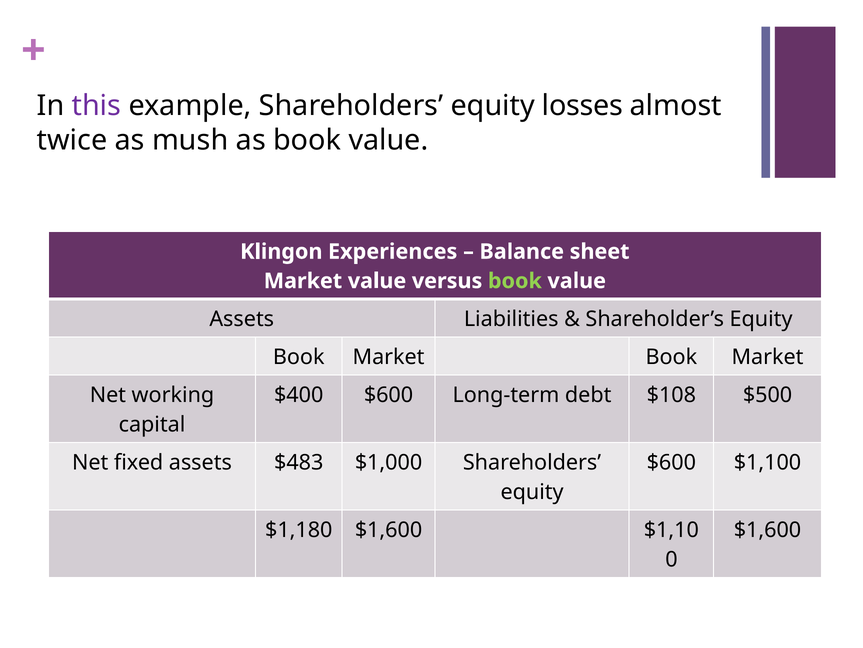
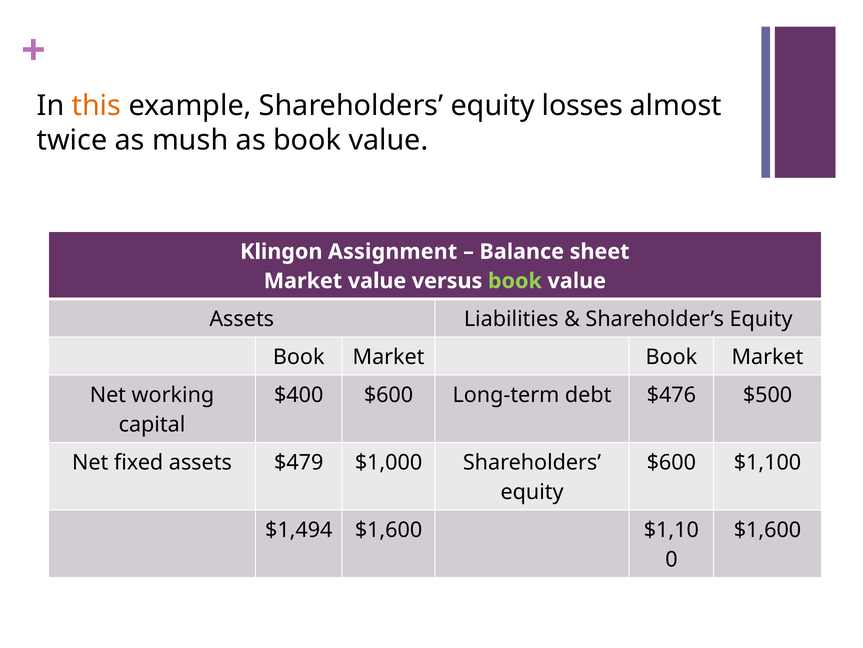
this colour: purple -> orange (96, 106)
Experiences: Experiences -> Assignment (393, 251)
$108: $108 -> $476 (671, 395)
$483: $483 -> $479 (299, 462)
$1,180: $1,180 -> $1,494 (299, 530)
